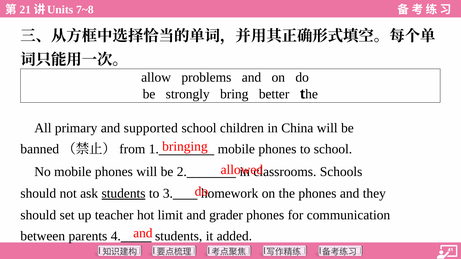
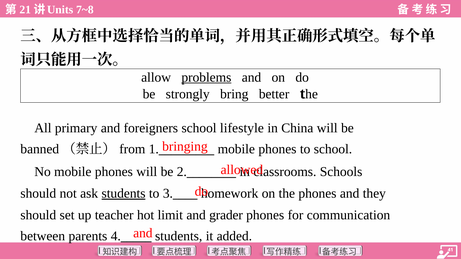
problems underline: none -> present (206, 77)
supported: supported -> foreigners (151, 128)
children: children -> lifestyle (242, 128)
